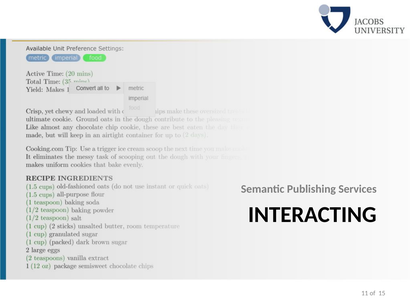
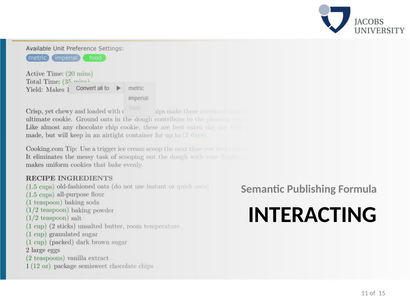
Services: Services -> Formula (358, 189)
